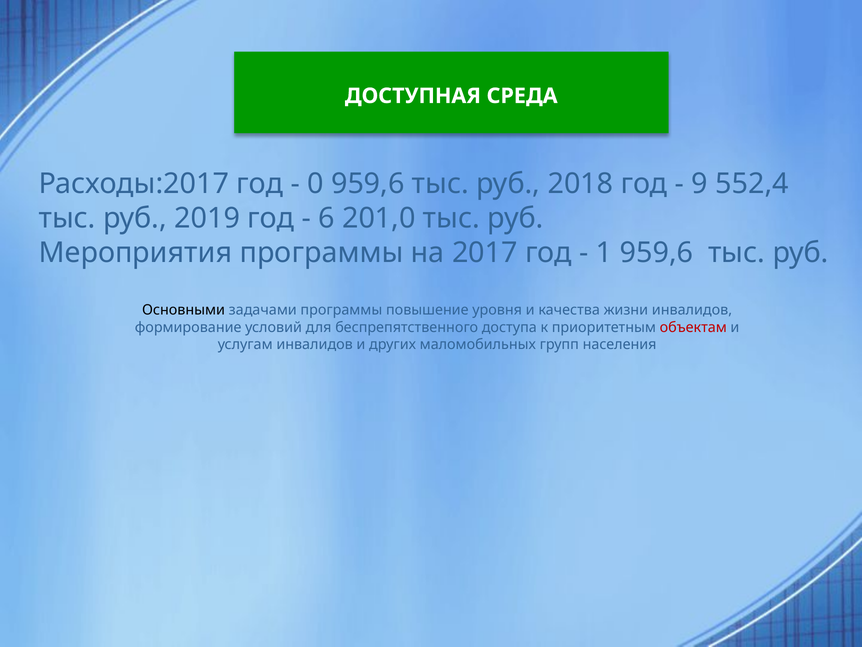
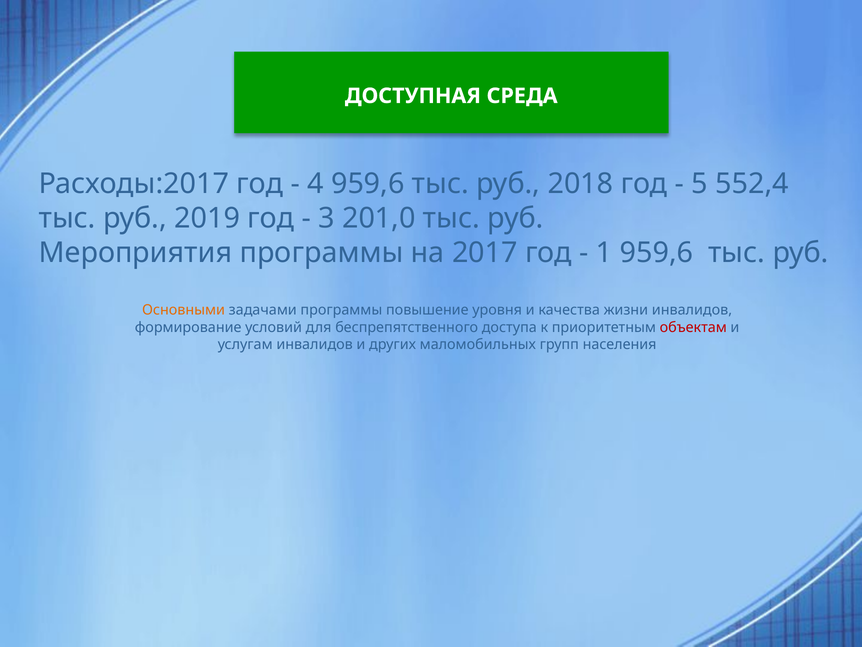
0: 0 -> 4 (315, 184)
9: 9 -> 5 (700, 184)
6: 6 -> 3 (326, 218)
Основными colour: black -> orange (184, 310)
